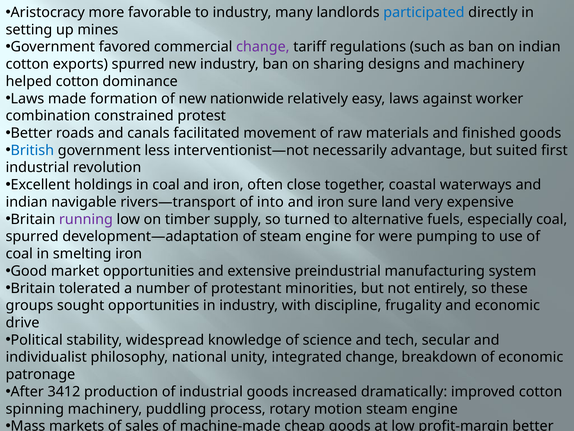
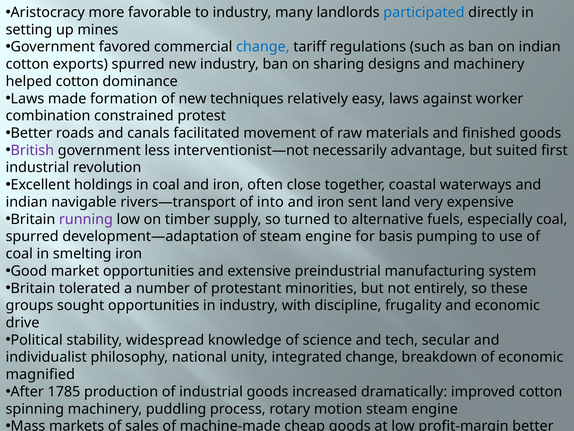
change colour: purple -> blue (263, 47)
nationwide: nationwide -> techniques (247, 99)
British colour: blue -> purple (32, 150)
sure: sure -> sent (363, 202)
were: were -> basis (396, 236)
patronage: patronage -> magnified (40, 374)
3412: 3412 -> 1785 (64, 391)
